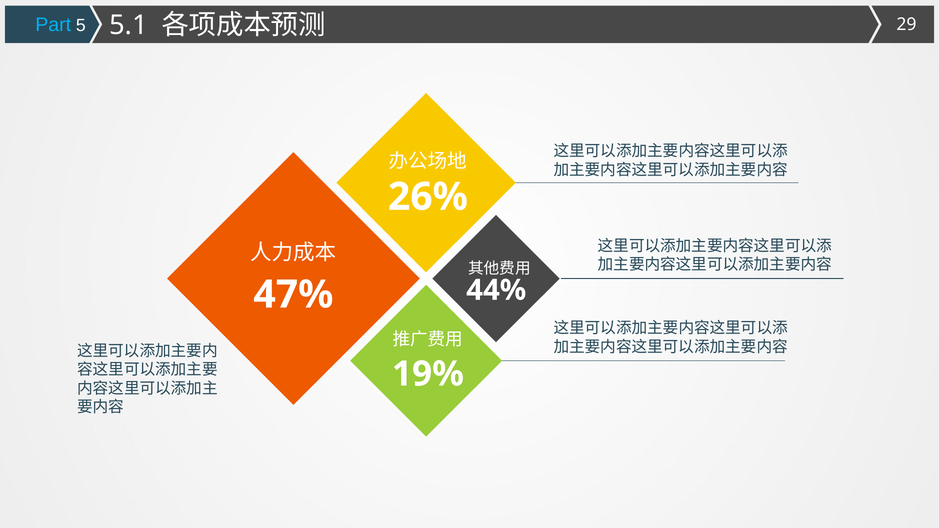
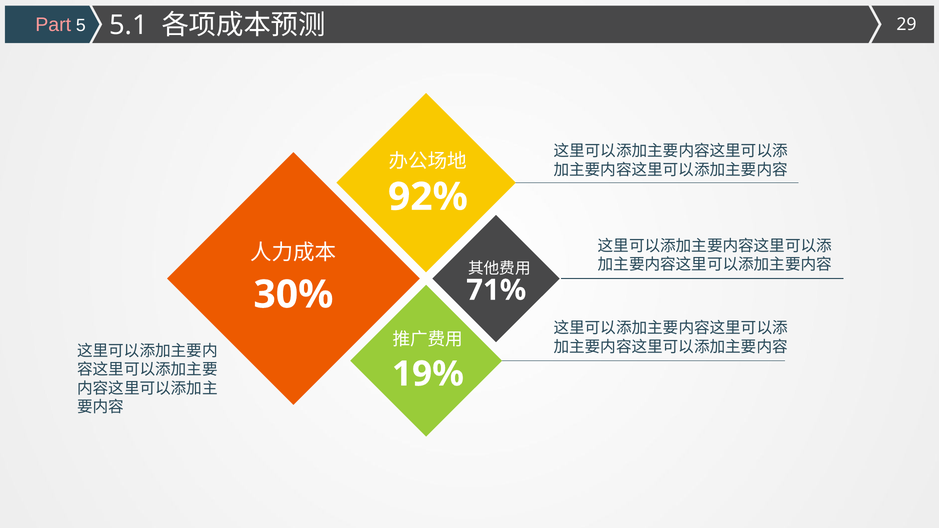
Part colour: light blue -> pink (53, 25)
26%: 26% -> 92% (428, 197)
44%: 44% -> 71% (496, 290)
47%: 47% -> 30% (293, 295)
